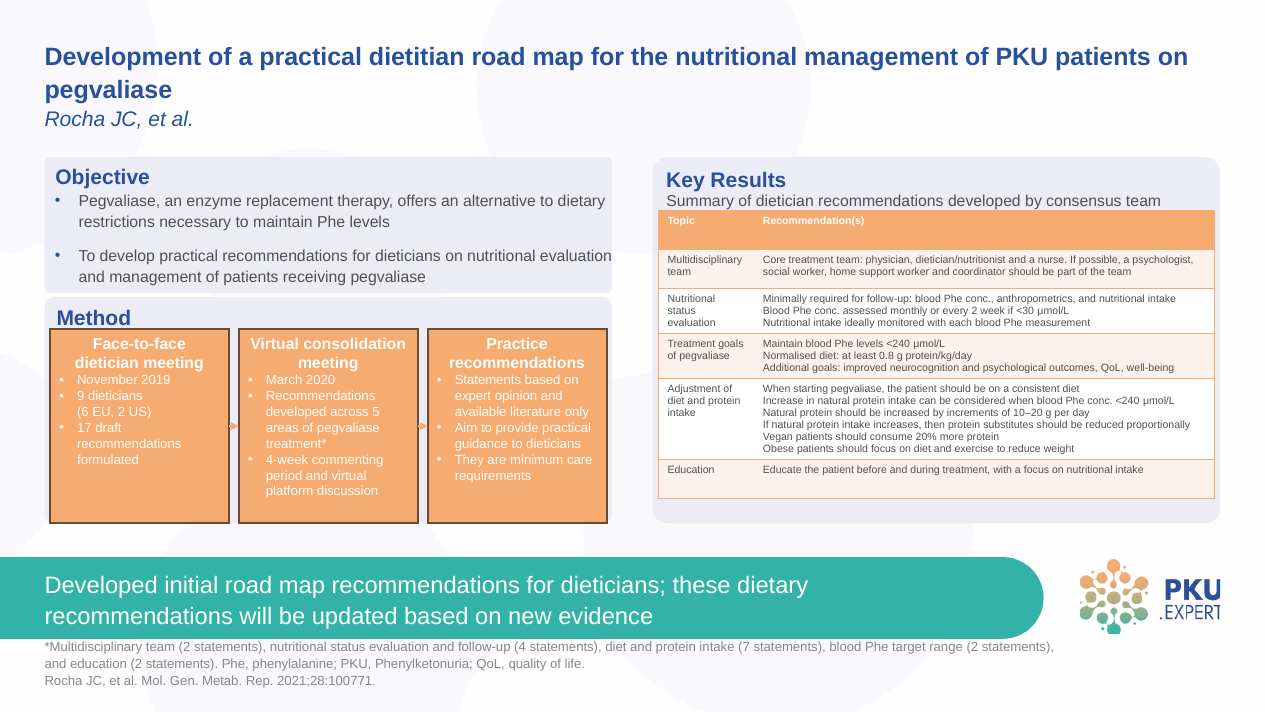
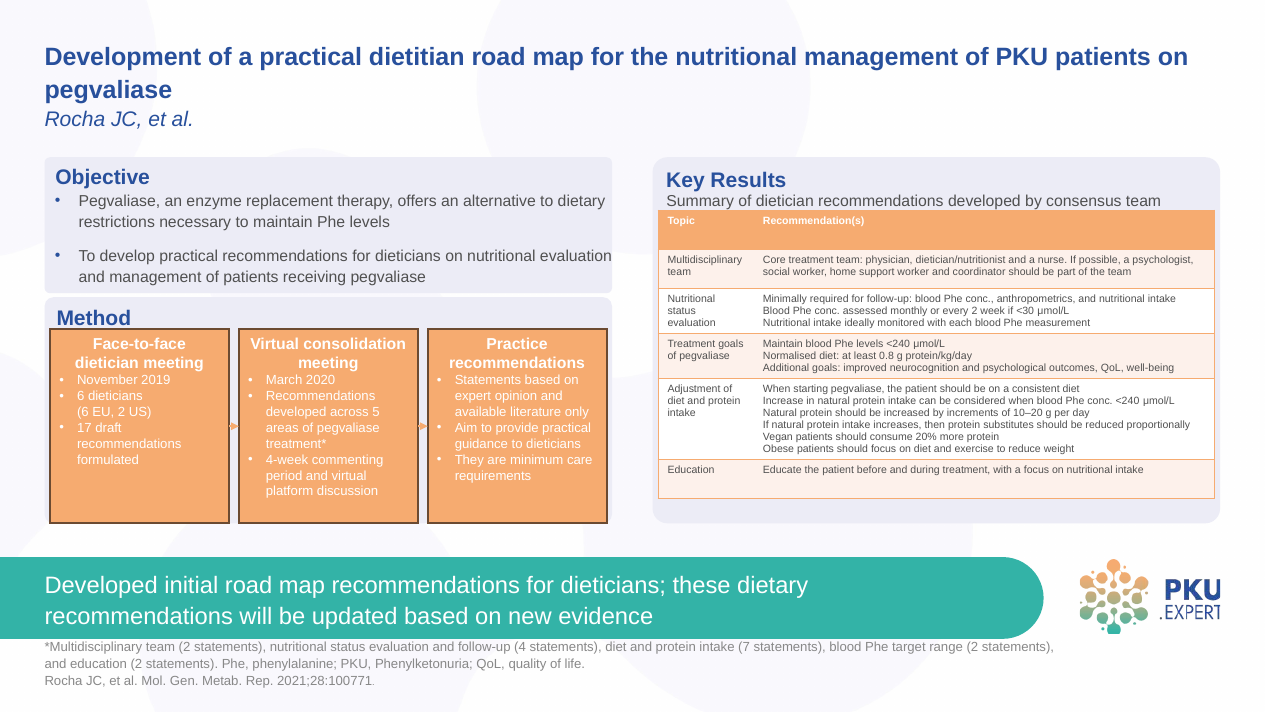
9: 9 -> 6 (81, 396)
